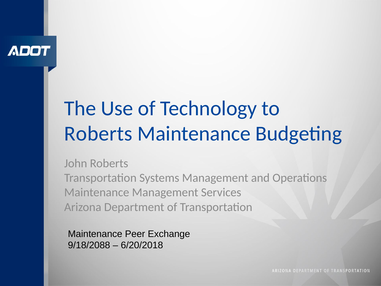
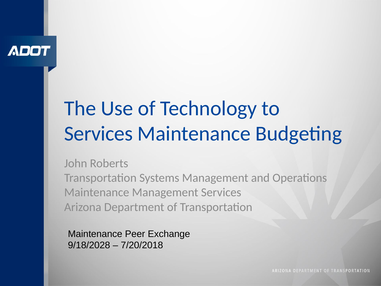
Roberts: Roberts -> Services (98, 134)
9/18/2088: 9/18/2088 -> 9/18/2028 (89, 245)
6/20/2018: 6/20/2018 -> 7/20/2018 (142, 245)
